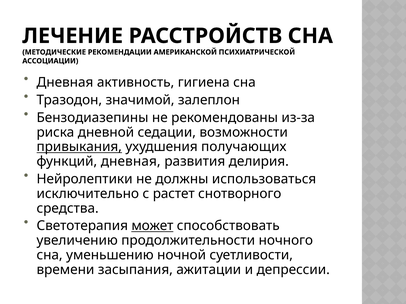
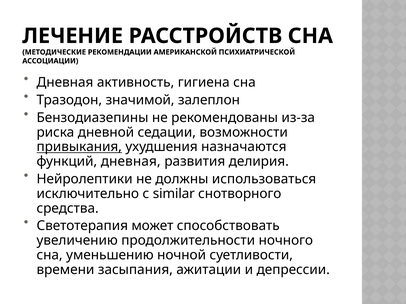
получающих: получающих -> назначаются (244, 147)
растет: растет -> similar (174, 194)
может underline: present -> none (152, 226)
